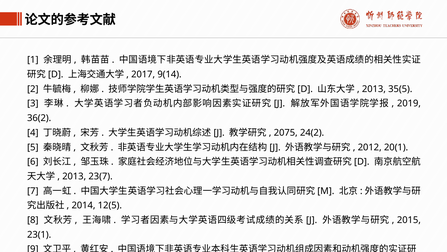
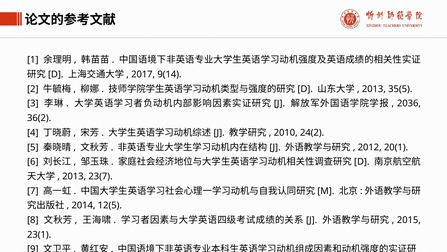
2019: 2019 -> 2036 (409, 103)
2075: 2075 -> 2010 (286, 132)
